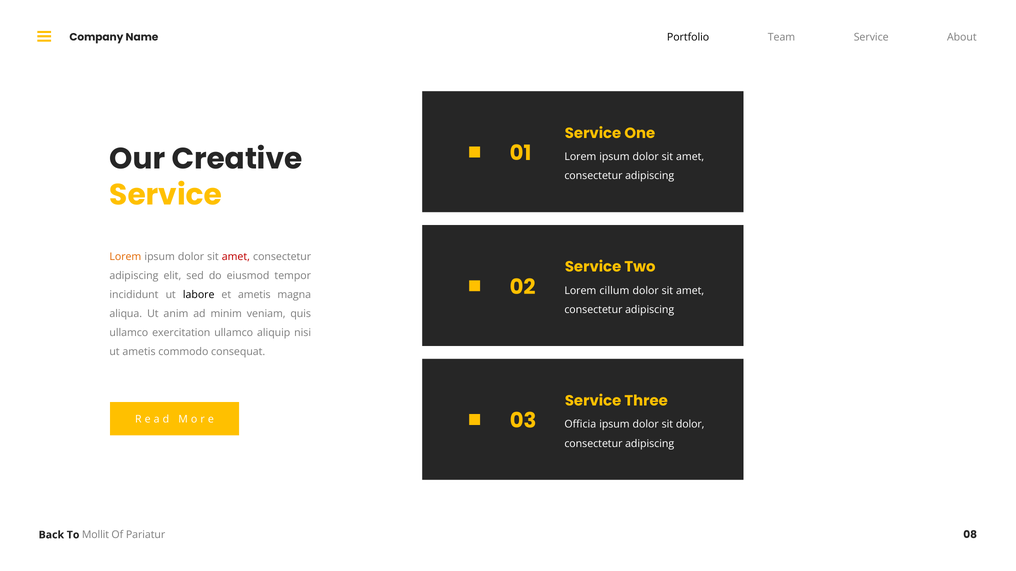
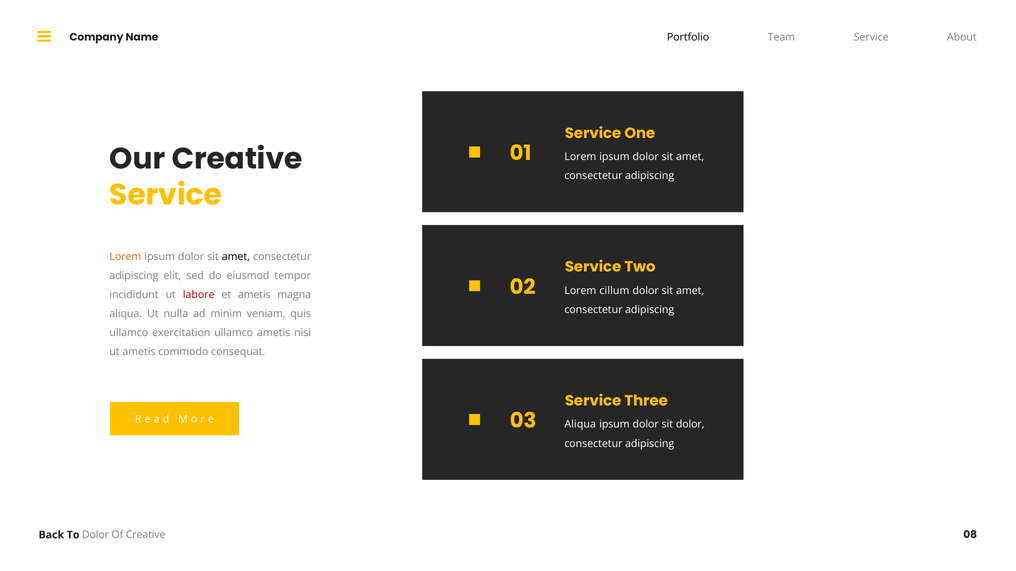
amet colour: red -> black (236, 257)
labore colour: black -> red (199, 295)
anim: anim -> nulla (176, 314)
ullamco aliquip: aliquip -> ametis (274, 333)
03 Officia: Officia -> Aliqua (580, 425)
To Mollit: Mollit -> Dolor (95, 535)
Of Pariatur: Pariatur -> Creative (146, 535)
